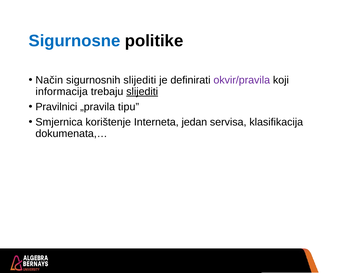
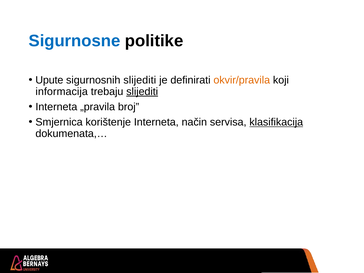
Način: Način -> Upute (49, 80)
okvir/pravila colour: purple -> orange (242, 80)
Pravilnici: Pravilnici -> Interneta (56, 107)
tipu: tipu -> broj (129, 107)
jedan: jedan -> način (194, 122)
klasifikacija underline: none -> present (276, 122)
